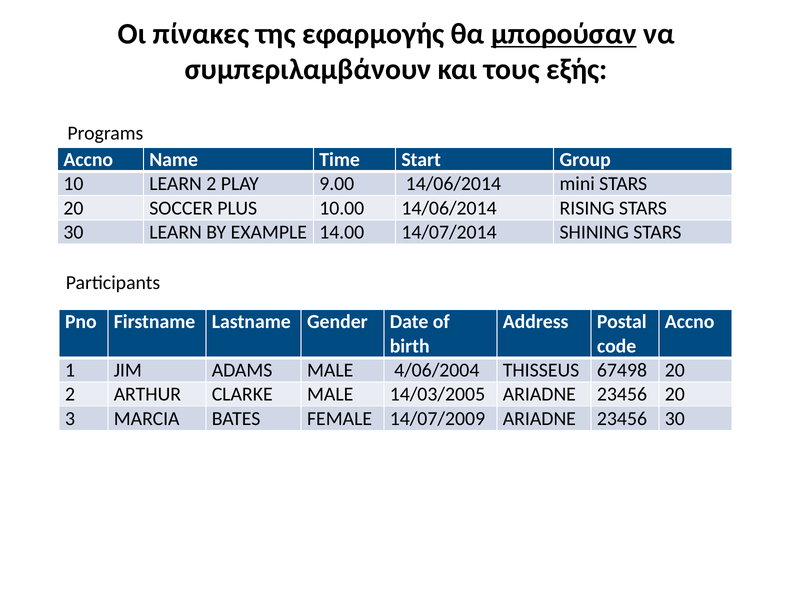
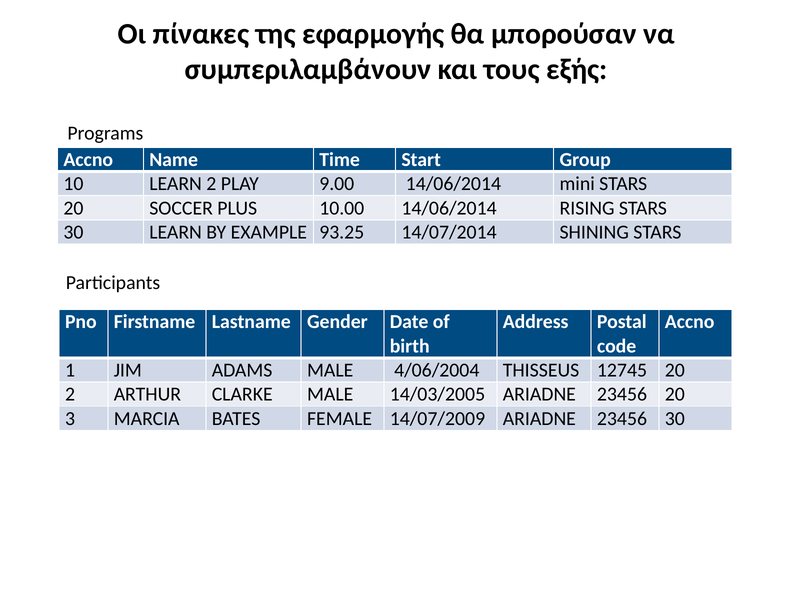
μπορούσαν underline: present -> none (564, 34)
14.00: 14.00 -> 93.25 (342, 232)
67498: 67498 -> 12745 (622, 370)
